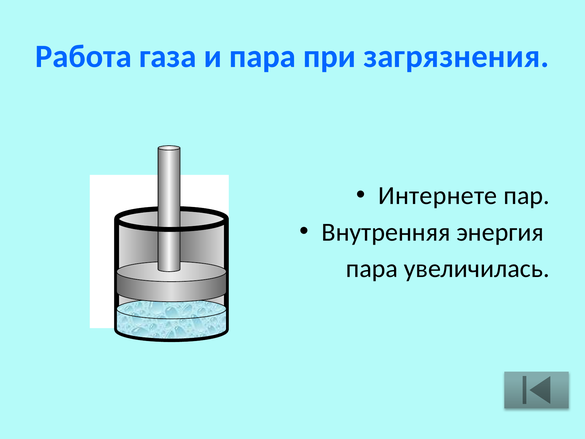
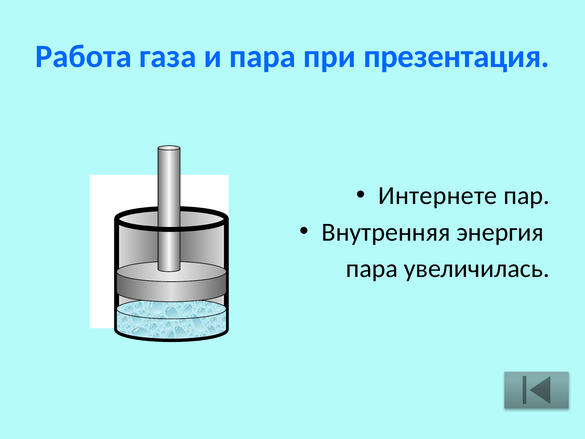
загрязнения: загрязнения -> презентация (456, 56)
